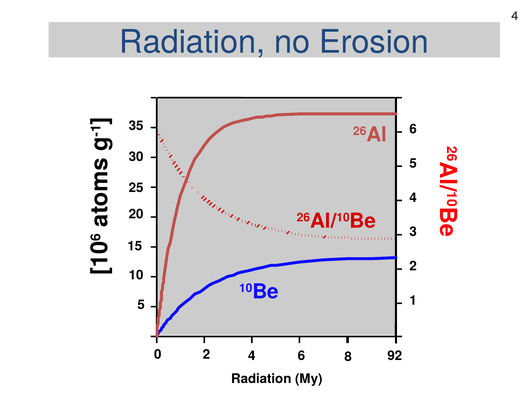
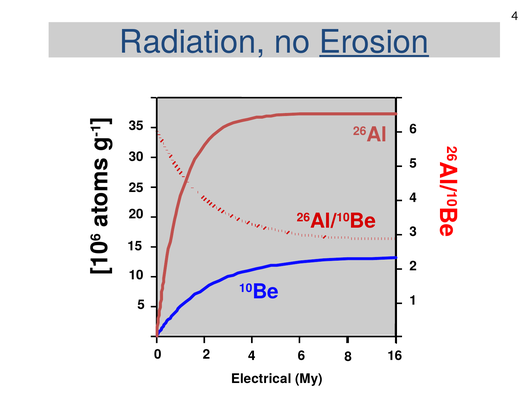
Erosion underline: none -> present (374, 42)
92: 92 -> 16 (395, 356)
Radiation: Radiation -> Electrical (261, 379)
